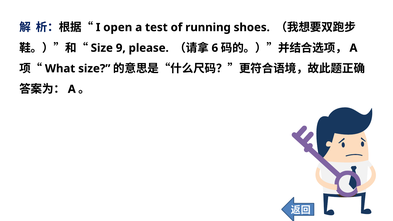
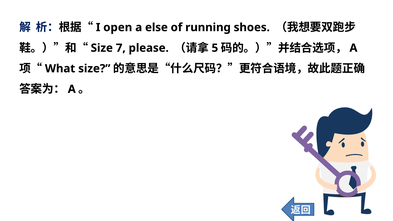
test: test -> else (156, 27)
9: 9 -> 7 (121, 48)
6: 6 -> 5 (215, 48)
